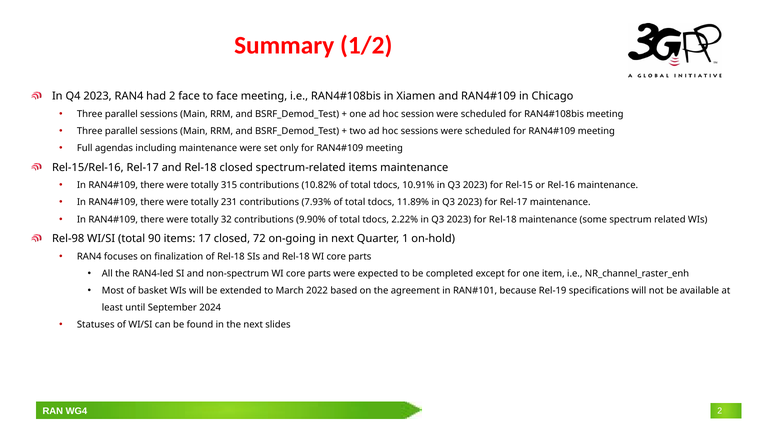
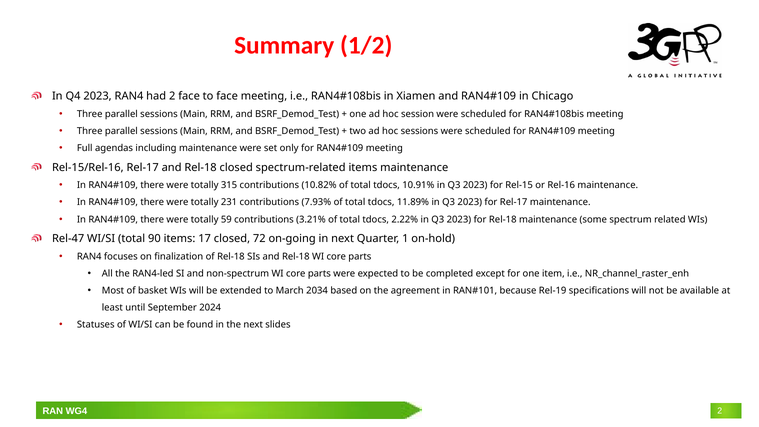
32: 32 -> 59 (226, 219)
9.90%: 9.90% -> 3.21% (311, 219)
Rel-98: Rel-98 -> Rel-47 (68, 238)
2022: 2022 -> 2034 (317, 291)
